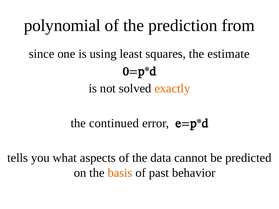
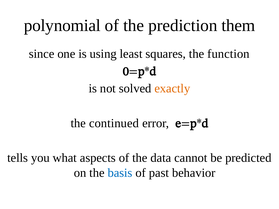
from: from -> them (238, 26)
estimate: estimate -> function (228, 54)
basis colour: orange -> blue (120, 173)
